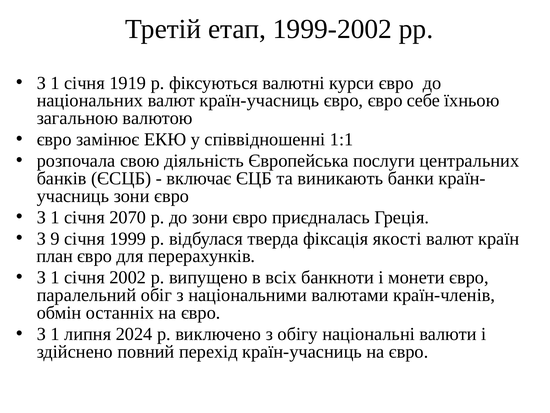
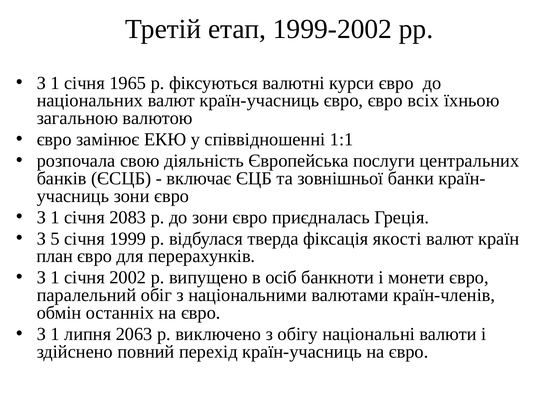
1919: 1919 -> 1965 (128, 83)
себе: себе -> всіх (423, 100)
виникають: виникають -> зовнішньої (340, 178)
2070: 2070 -> 2083 (128, 217)
9: 9 -> 5 (55, 238)
всіх: всіх -> осіб (281, 277)
2024: 2024 -> 2063 (134, 334)
